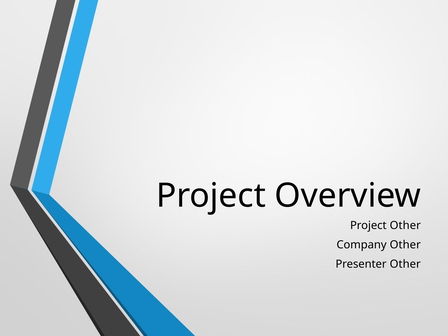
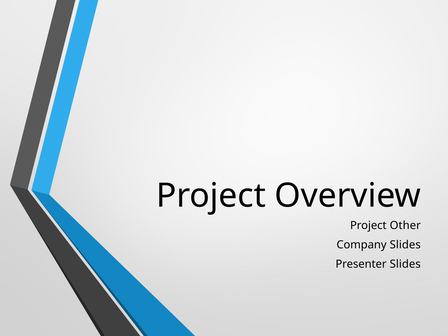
Company Other: Other -> Slides (405, 245)
Presenter Other: Other -> Slides (405, 264)
